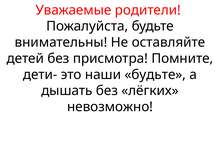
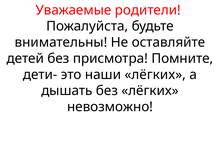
наши будьте: будьте -> лёгких (155, 75)
